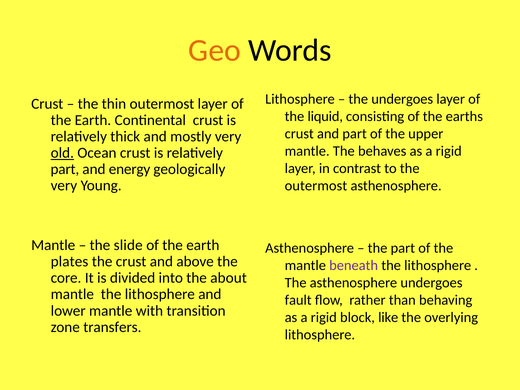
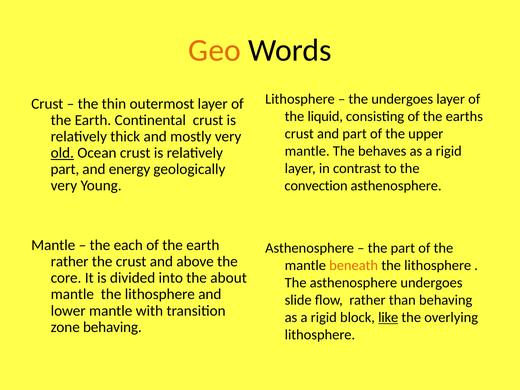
outermost: outermost -> convection (316, 186)
slide: slide -> each (128, 245)
plates: plates -> rather (70, 262)
beneath colour: purple -> orange (354, 265)
fault: fault -> slide (298, 300)
like underline: none -> present (388, 317)
zone transfers: transfers -> behaving (112, 327)
